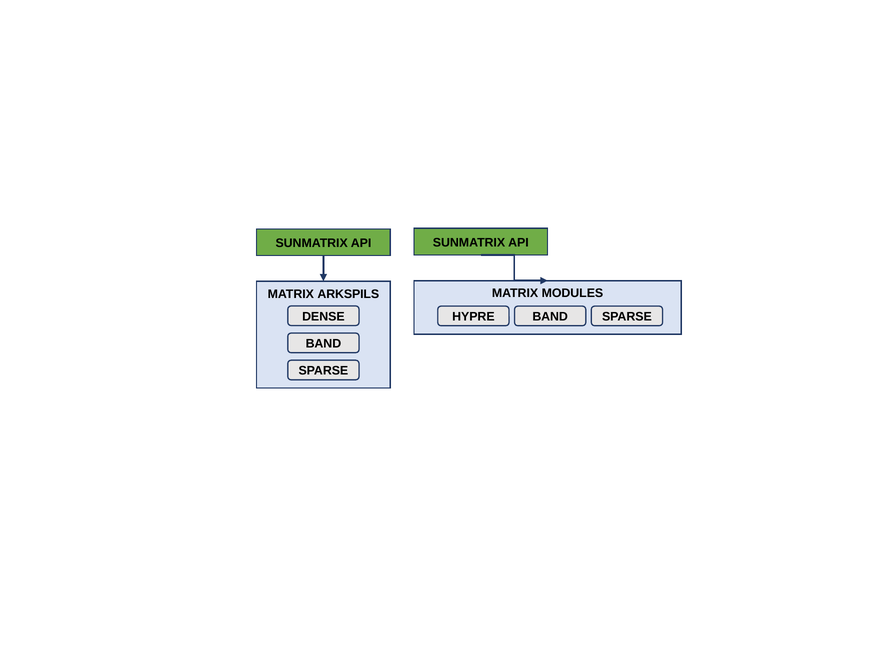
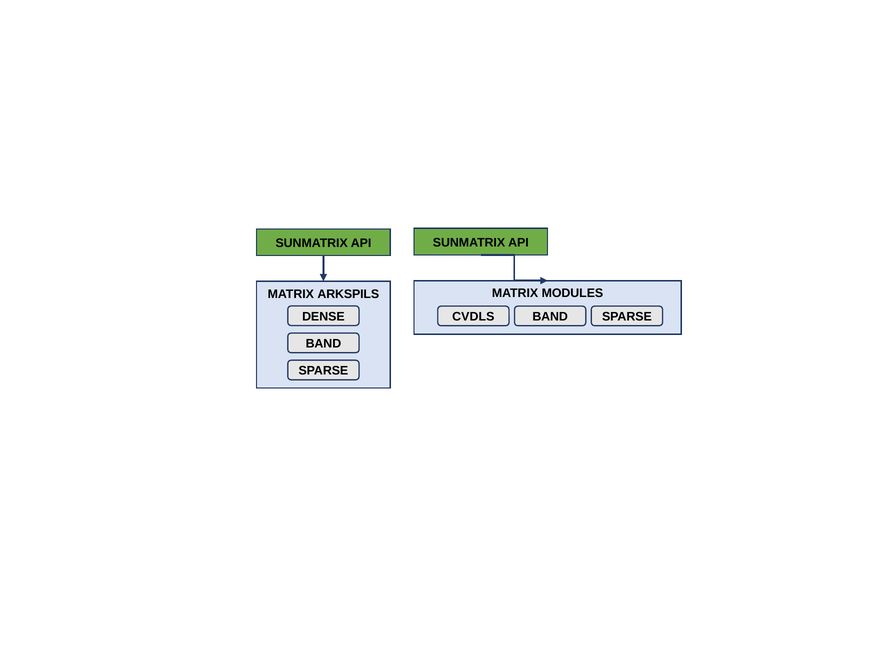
HYPRE: HYPRE -> CVDLS (473, 317)
